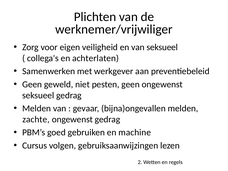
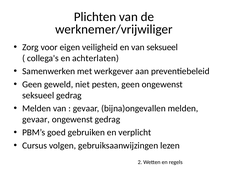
zachte: zachte -> gevaar (36, 119)
machine: machine -> verplicht (135, 132)
